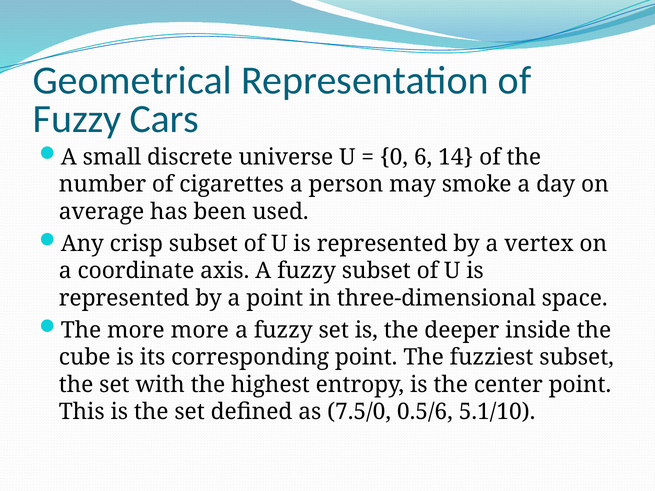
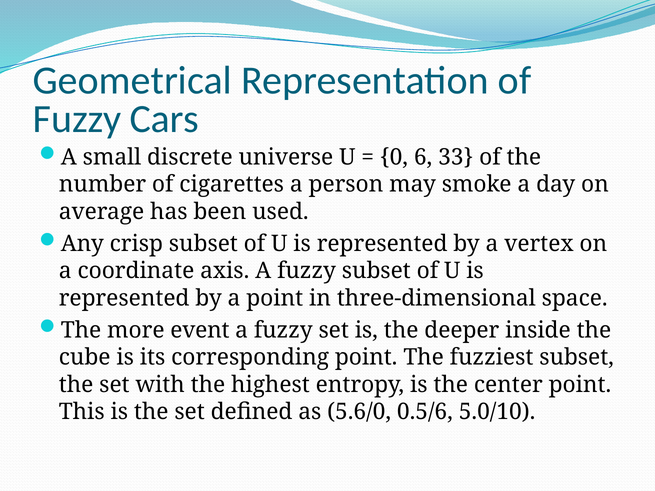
14: 14 -> 33 (456, 157)
more more: more -> event (200, 330)
7.5/0: 7.5/0 -> 5.6/0 (359, 412)
5.1/10: 5.1/10 -> 5.0/10 (497, 412)
